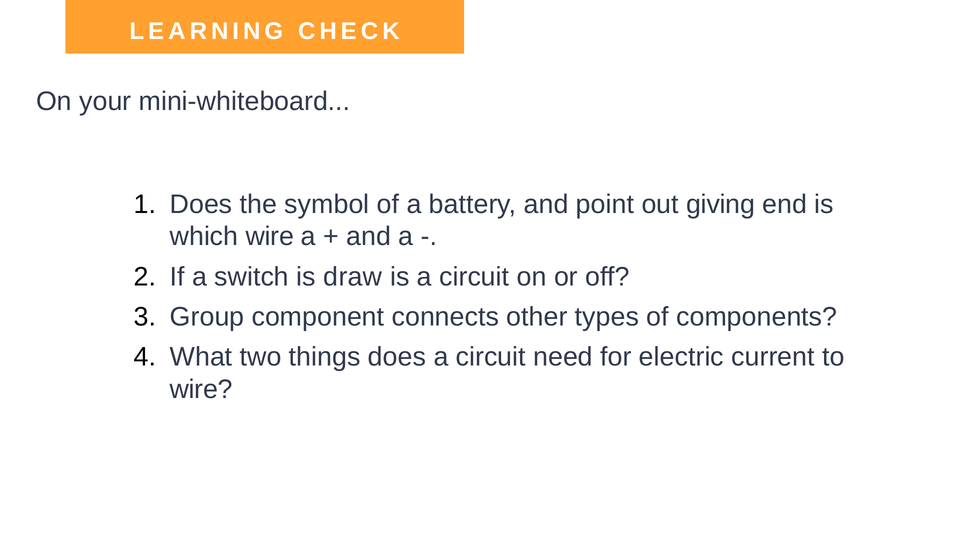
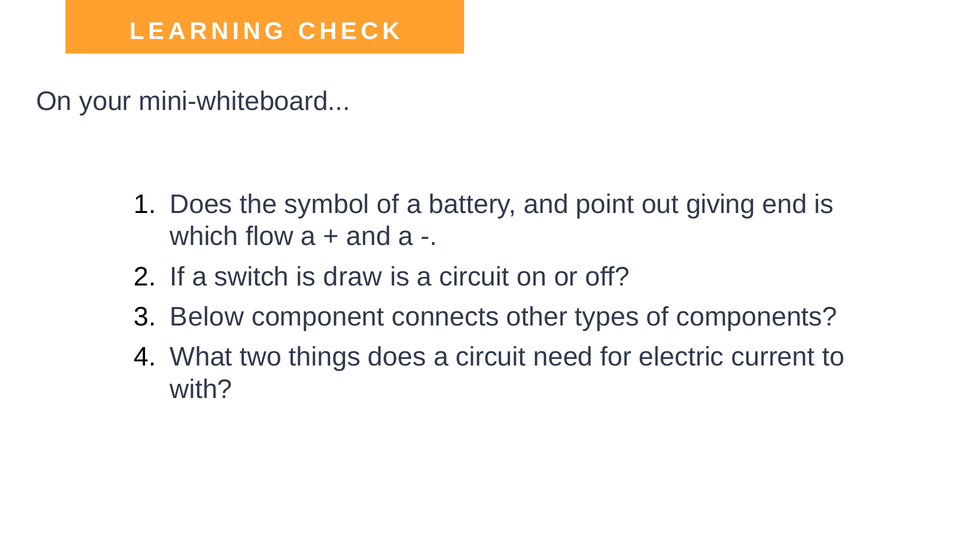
which wire: wire -> flow (270, 237)
Group: Group -> Below (207, 317)
wire: wire -> with (201, 389)
